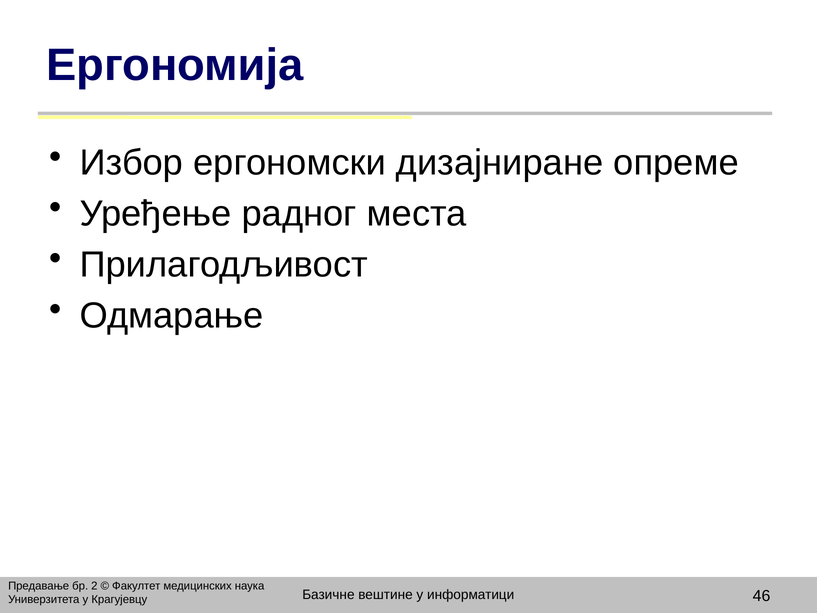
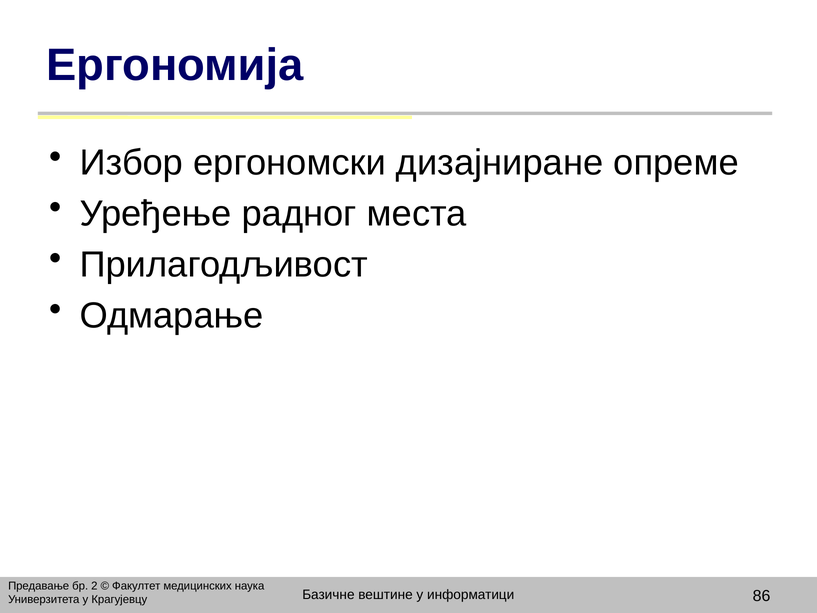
46: 46 -> 86 (762, 596)
